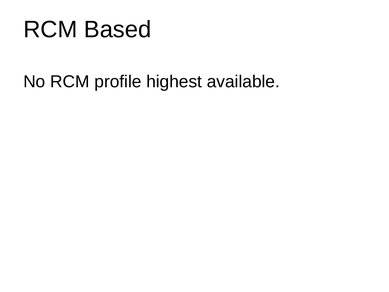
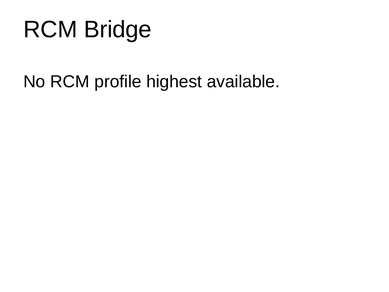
Based: Based -> Bridge (118, 30)
